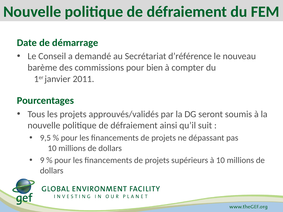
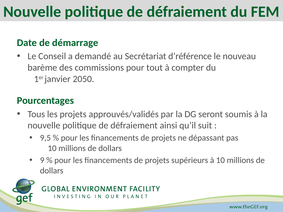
bien: bien -> tout (155, 68)
2011: 2011 -> 2050 (83, 79)
